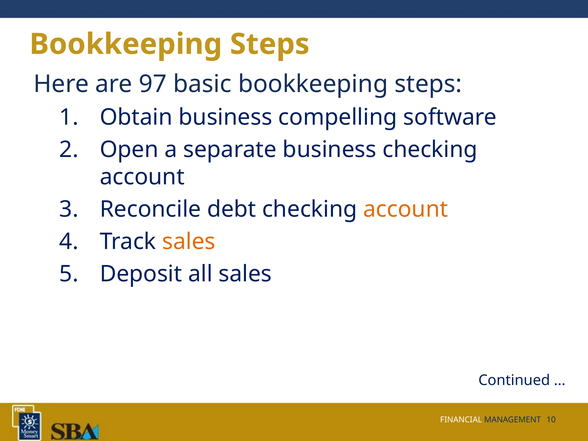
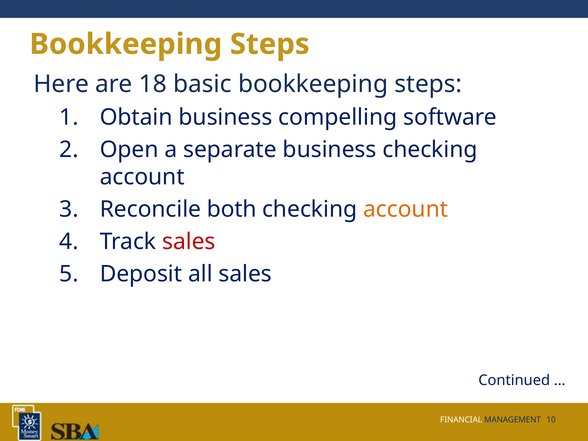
97: 97 -> 18 (153, 84)
debt: debt -> both (232, 209)
sales colour: orange -> red (189, 242)
